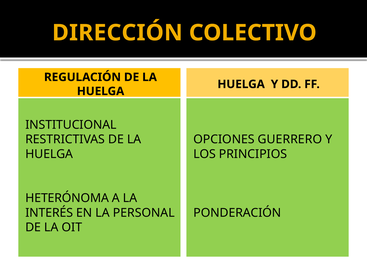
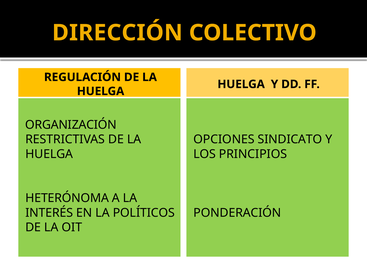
INSTITUCIONAL: INSTITUCIONAL -> ORGANIZACIÓN (71, 125)
GUERRERO: GUERRERO -> SINDICATO (290, 140)
PERSONAL: PERSONAL -> POLÍTICOS (144, 213)
